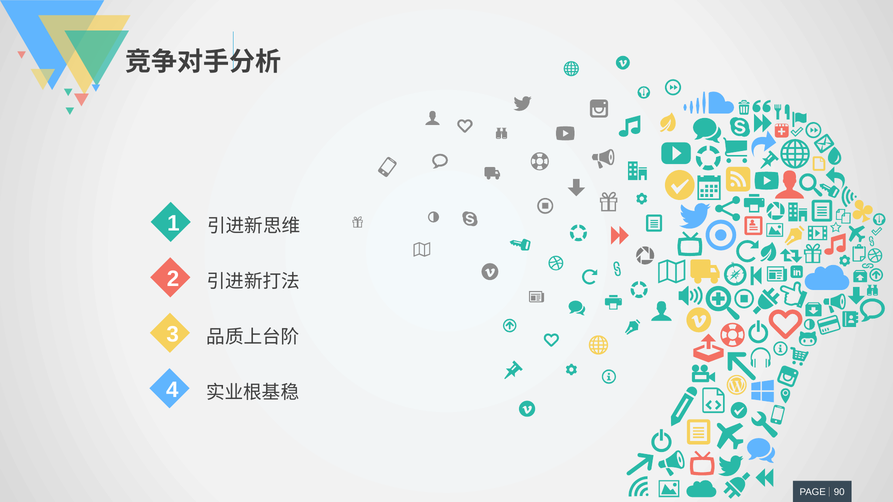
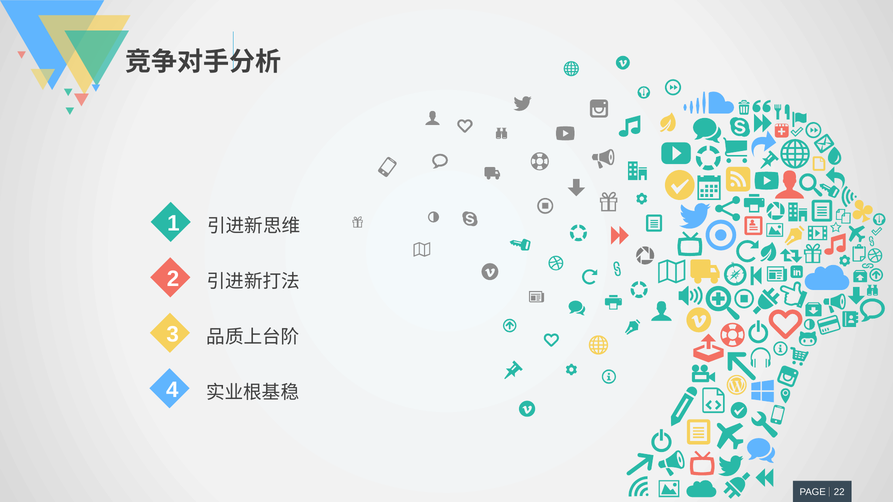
90: 90 -> 22 (839, 492)
